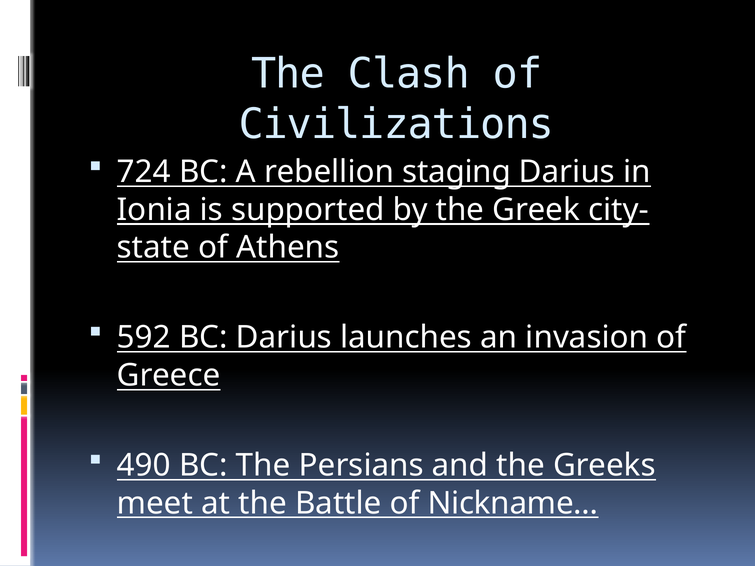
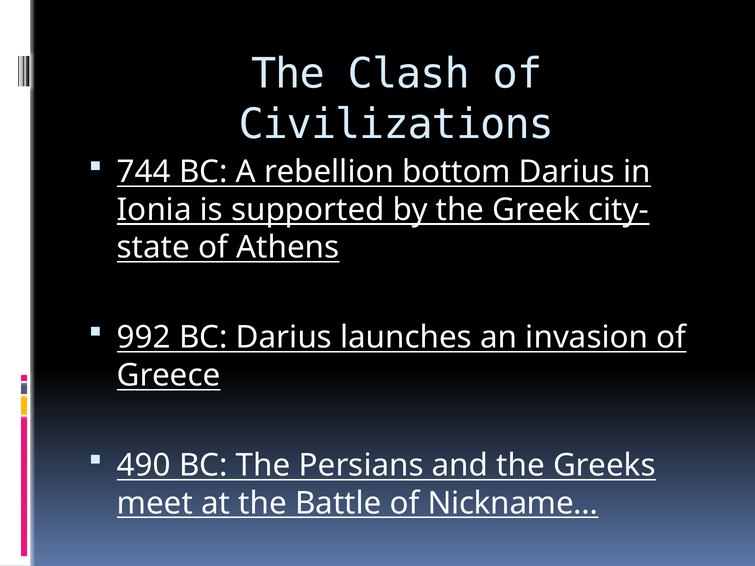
724: 724 -> 744 (144, 172)
staging: staging -> bottom (457, 172)
592: 592 -> 992 (144, 338)
